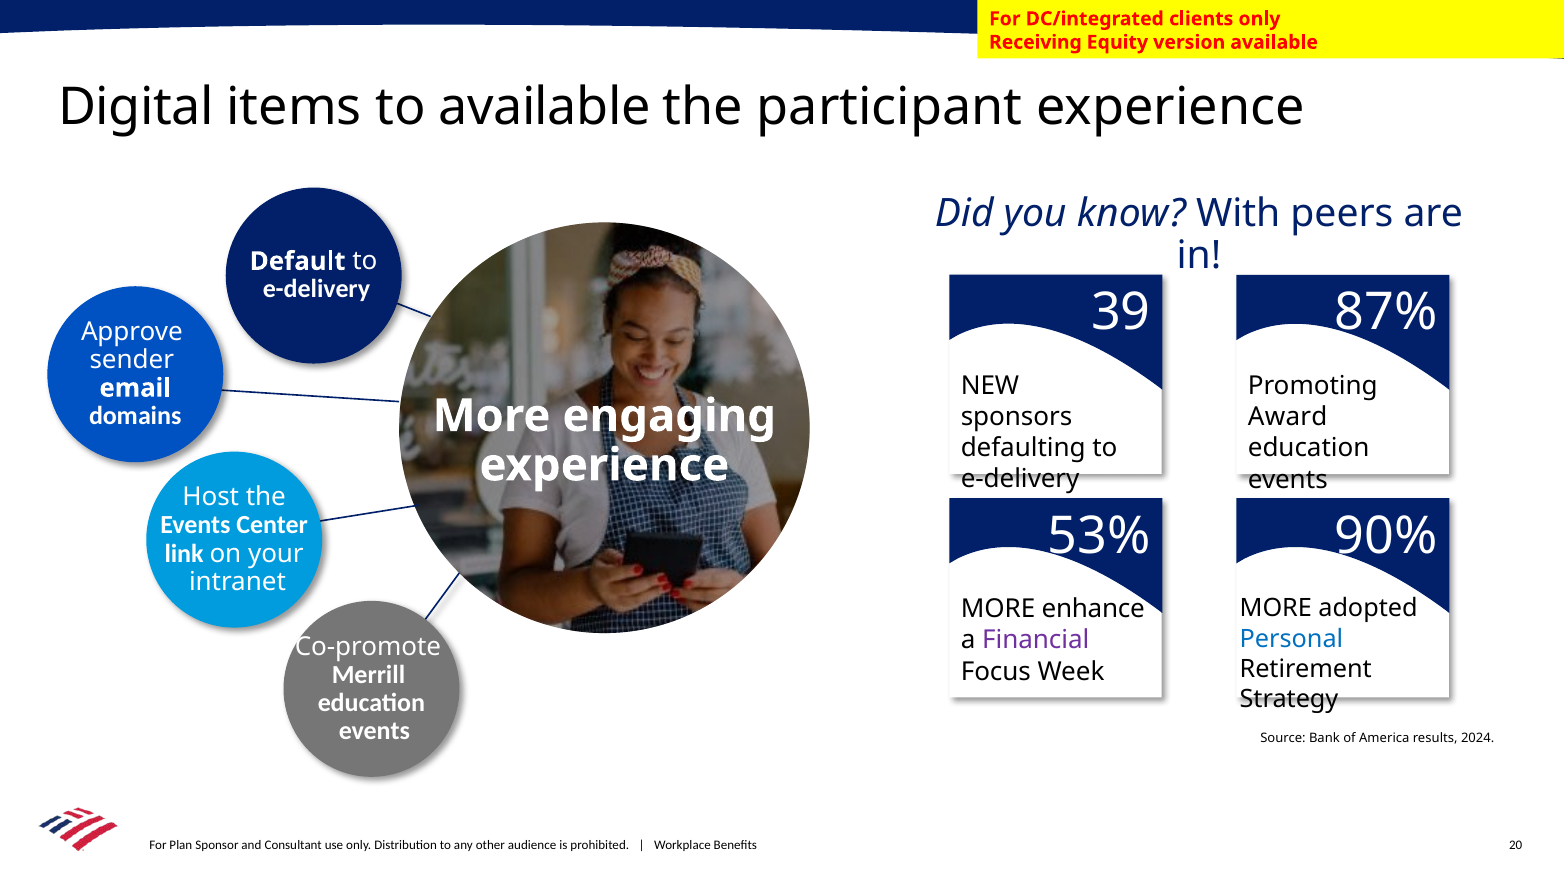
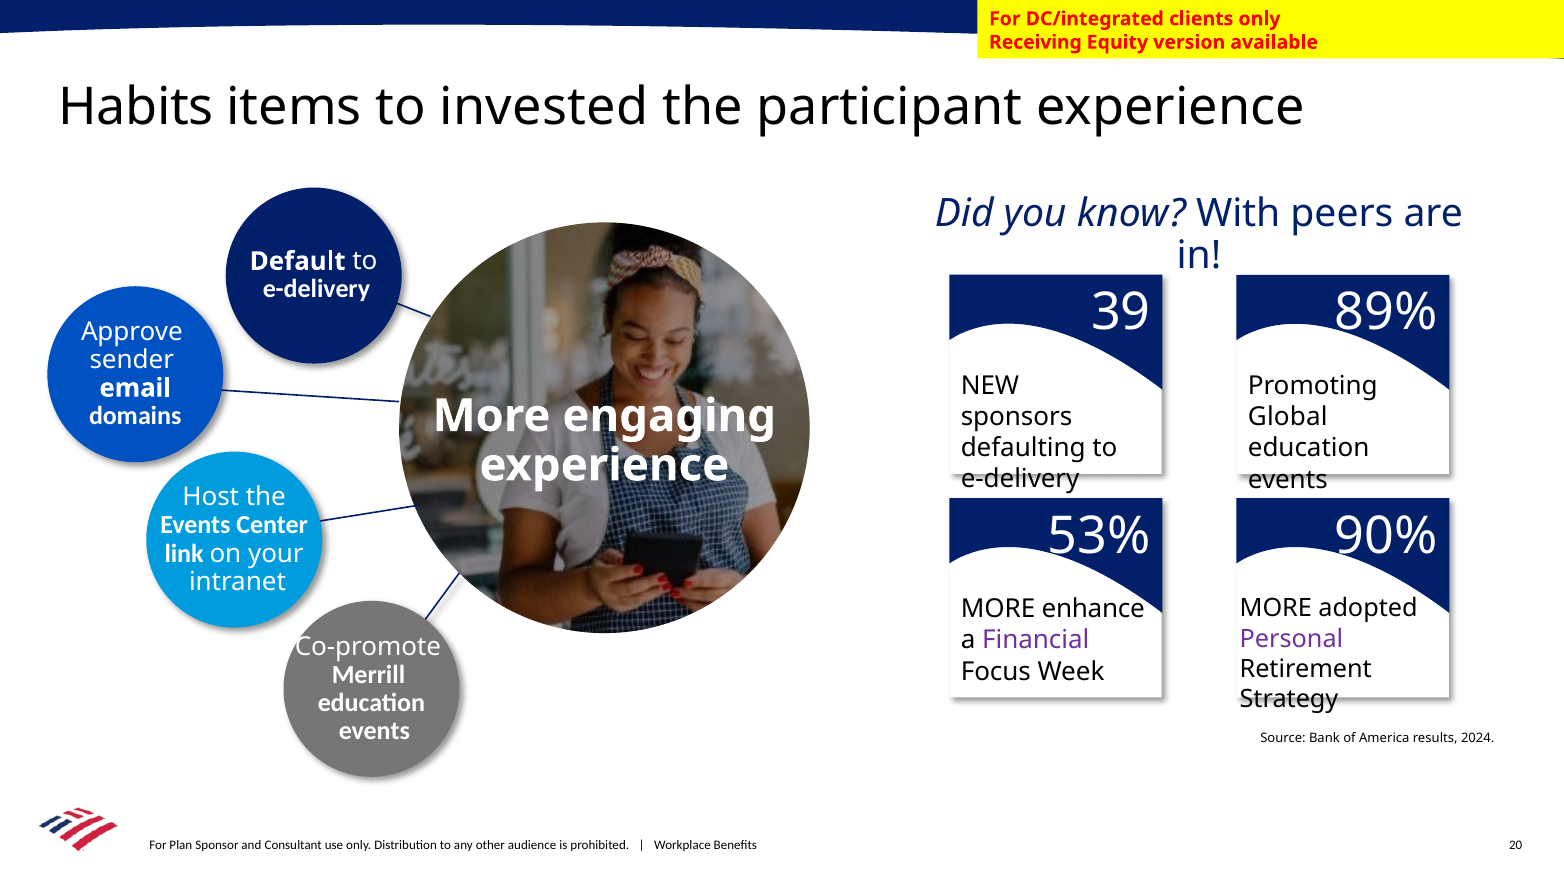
Digital: Digital -> Habits (136, 107)
to available: available -> invested (544, 107)
87%: 87% -> 89% (1386, 313)
Award: Award -> Global (1288, 417)
Personal colour: blue -> purple (1291, 639)
